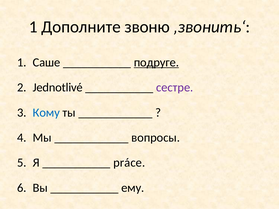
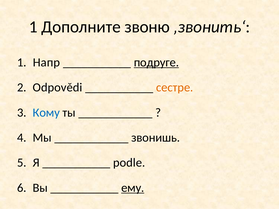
Саше: Саше -> Напр (46, 62)
Jednotlivé: Jednotlivé -> Odpovědi (58, 88)
сестре colour: purple -> orange (175, 88)
вопросы: вопросы -> звонишь (156, 138)
práce: práce -> podle (129, 163)
ему underline: none -> present (133, 188)
